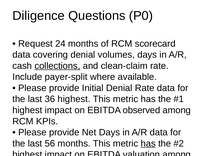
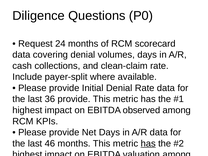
collections underline: present -> none (57, 66)
36 highest: highest -> provide (74, 99)
56: 56 -> 46 (50, 143)
